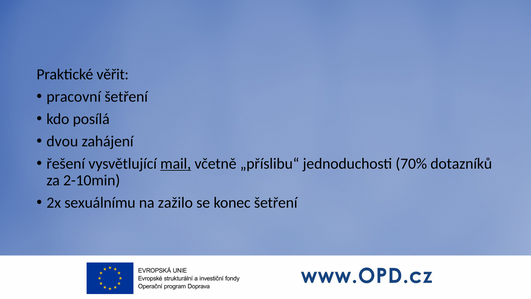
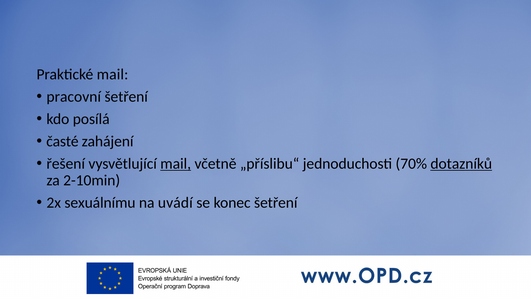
Praktické věřit: věřit -> mail (113, 74)
dvou: dvou -> časté (62, 141)
dotazníků underline: none -> present (461, 163)
zažilo: zažilo -> uvádí (175, 202)
